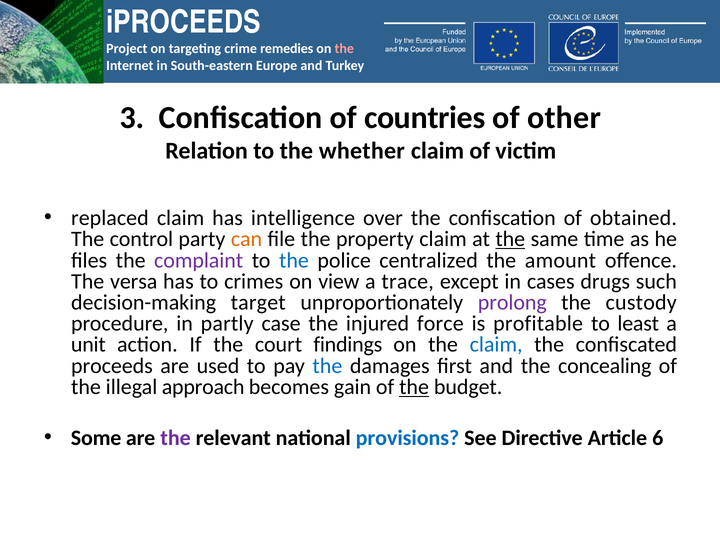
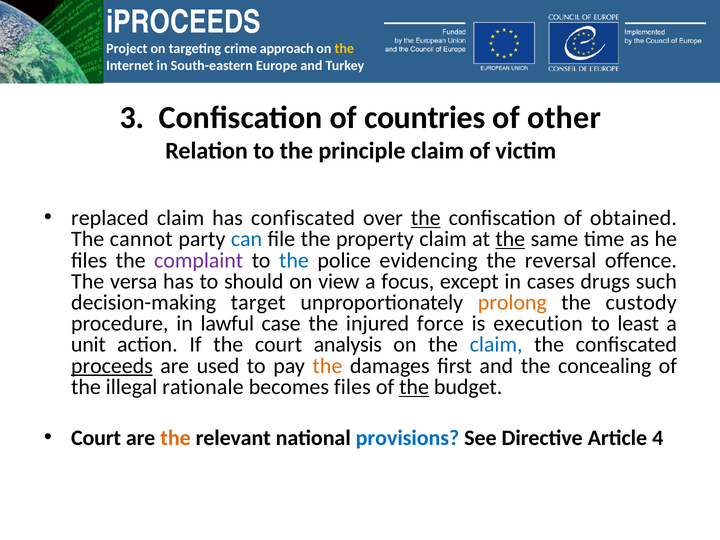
remedies: remedies -> approach (287, 49)
the colour: pink -> yellow (344, 49)
whether: whether -> principle (362, 151)
has intelligence: intelligence -> confiscated (303, 218)
the underline: none -> present (426, 218)
control: control -> cannot (141, 239)
can colour: orange -> blue (247, 239)
centralized: centralized -> evidencing (428, 260)
amount: amount -> reversal (561, 260)
crimes: crimes -> should (254, 281)
trace: trace -> focus (408, 281)
prolong colour: purple -> orange (512, 302)
partly: partly -> lawful (227, 324)
profitable: profitable -> execution (538, 324)
findings: findings -> analysis (348, 345)
proceeds underline: none -> present (112, 366)
the colour: blue -> orange (327, 366)
approach: approach -> rationale (203, 387)
becomes gain: gain -> files (352, 387)
Some: Some -> Court (96, 438)
the colour: purple -> orange (176, 438)
6: 6 -> 4 (658, 438)
